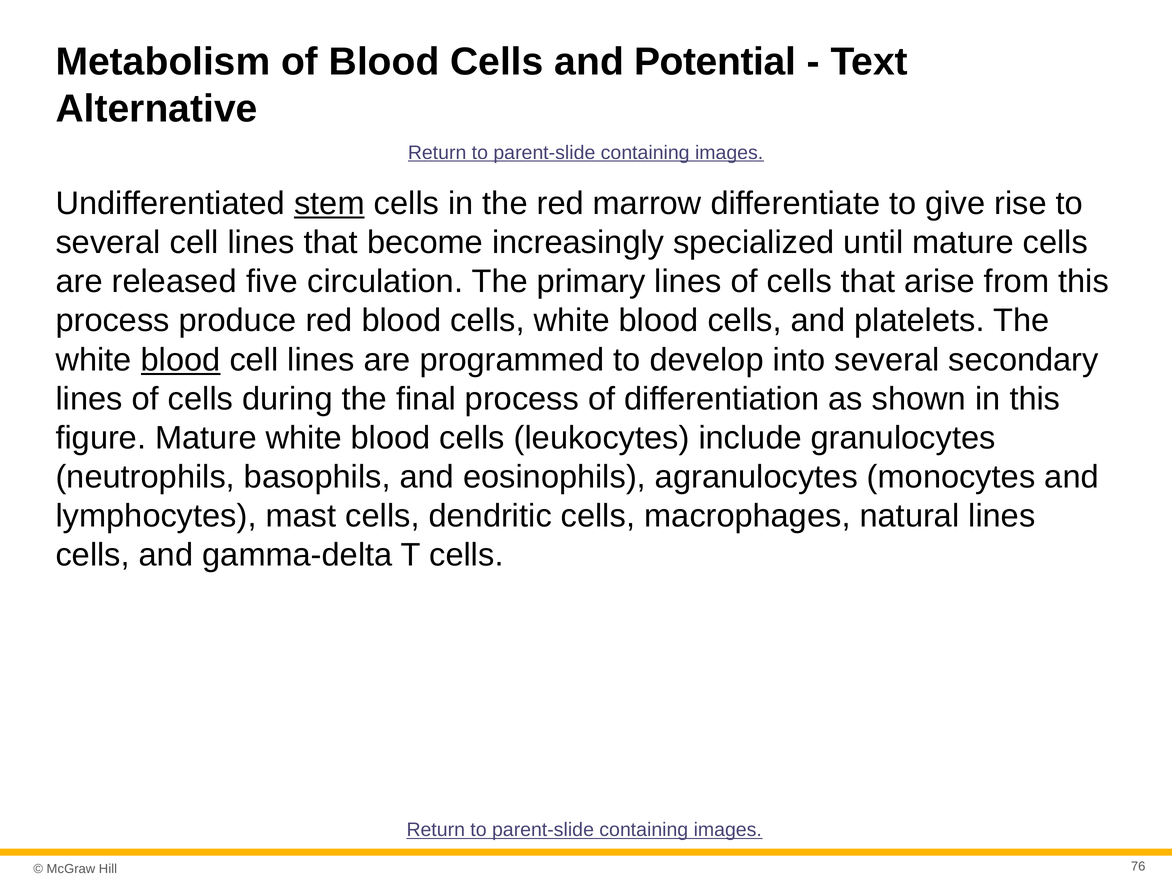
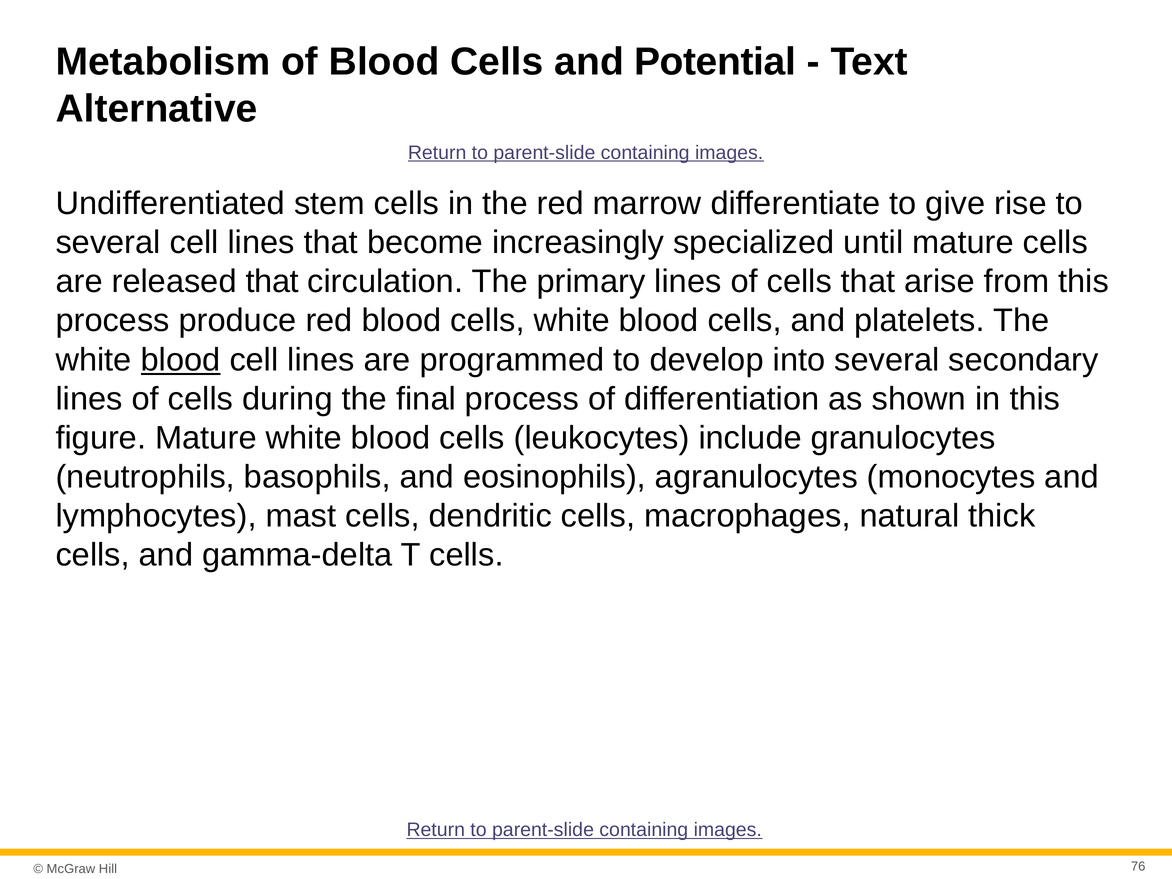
stem underline: present -> none (329, 203)
released five: five -> that (272, 282)
natural lines: lines -> thick (1002, 516)
